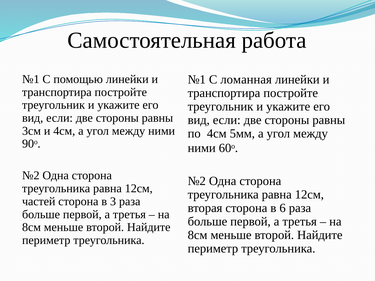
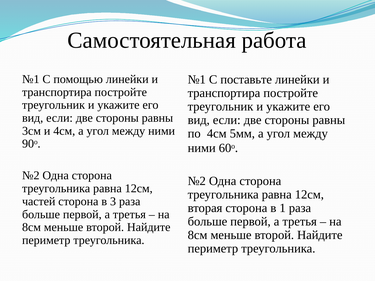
ломанная: ломанная -> поставьте (246, 80)
6: 6 -> 1 (283, 208)
